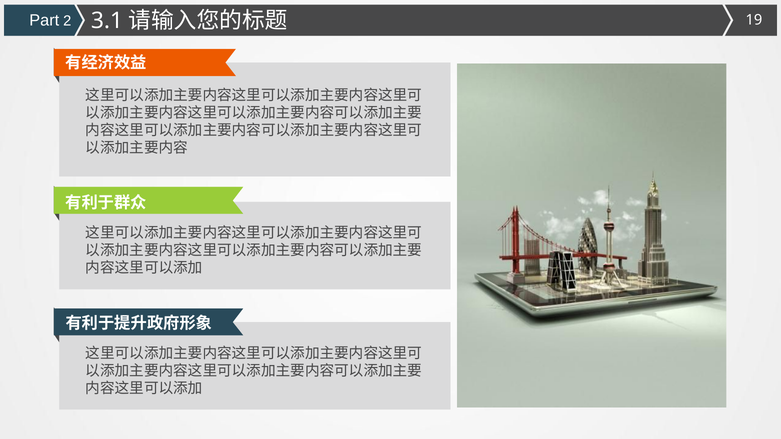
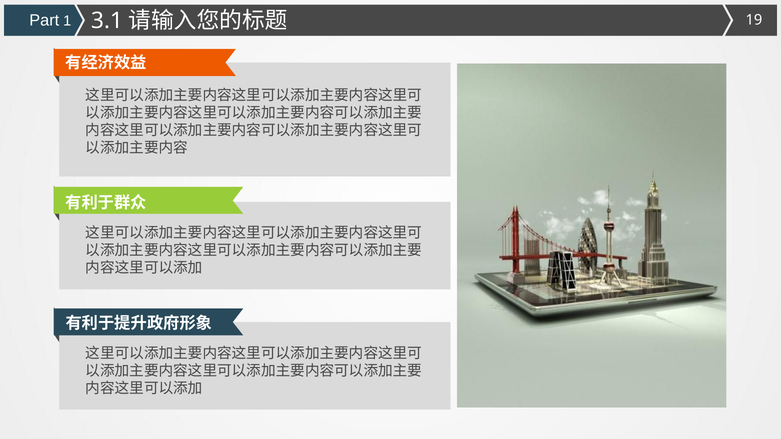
2: 2 -> 1 (67, 21)
